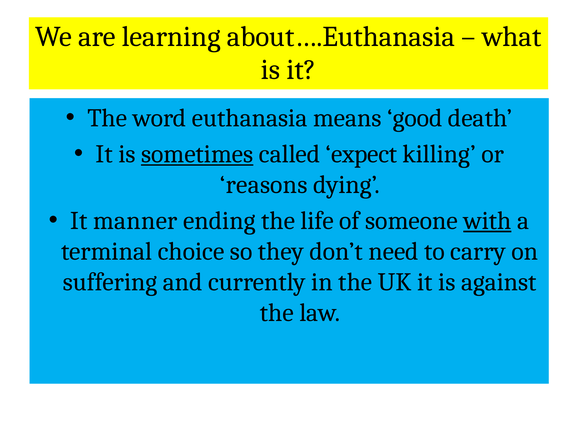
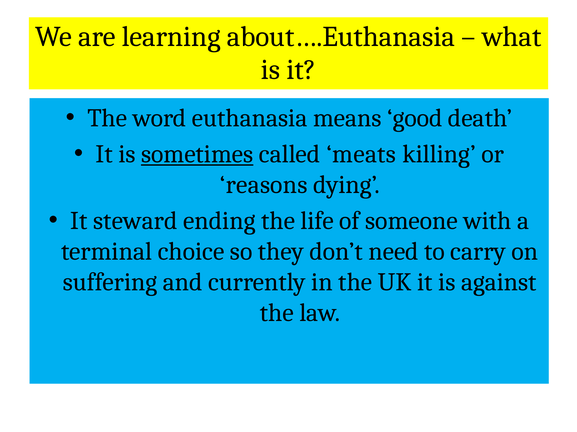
expect: expect -> meats (361, 154)
manner: manner -> steward (135, 221)
with underline: present -> none (487, 221)
